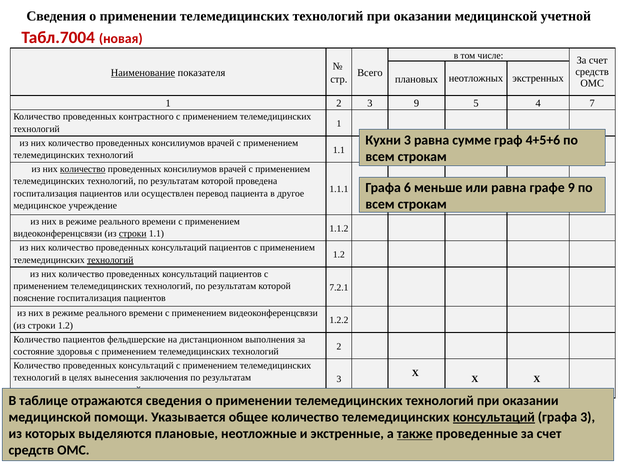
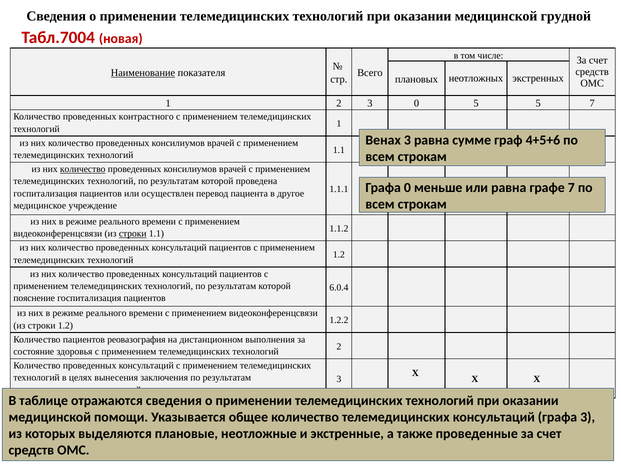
учетной: учетной -> грудной (566, 16)
3 9: 9 -> 0 (417, 103)
5 4: 4 -> 5 (538, 103)
Кухни: Кухни -> Венах (383, 140)
Графа 6: 6 -> 0 (407, 187)
графе 9: 9 -> 7 (571, 187)
технологий underline: present -> none (110, 260)
7.2.1: 7.2.1 -> 6.0.4 (339, 287)
фельдшерские: фельдшерские -> реовазография (136, 339)
консультаций underline: present -> none (494, 417)
также underline: present -> none (415, 434)
